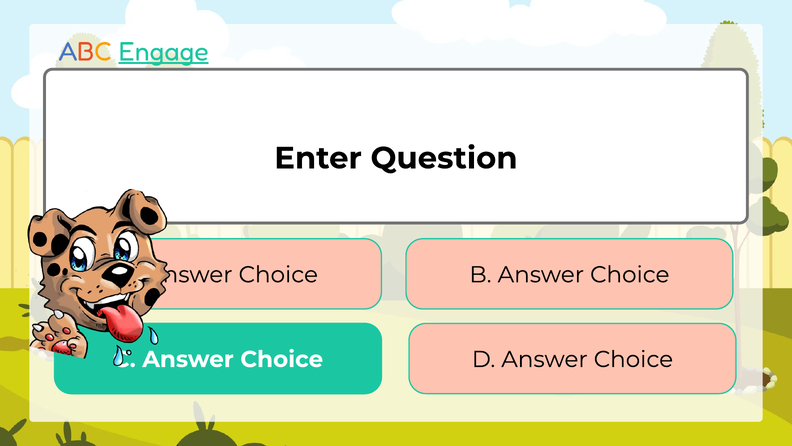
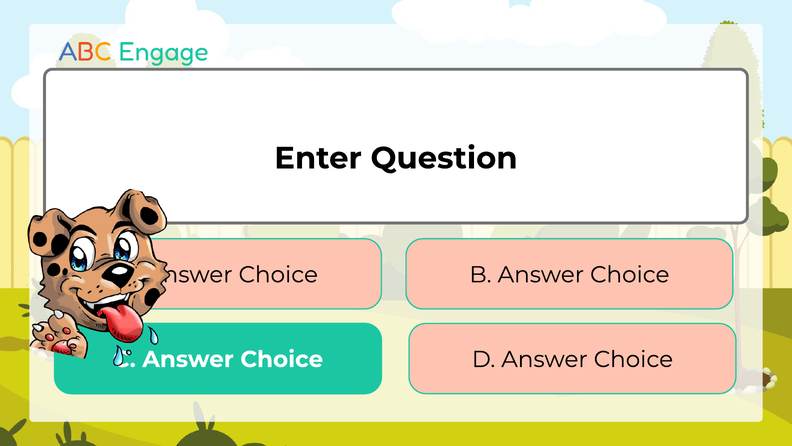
Engage underline: present -> none (163, 52)
